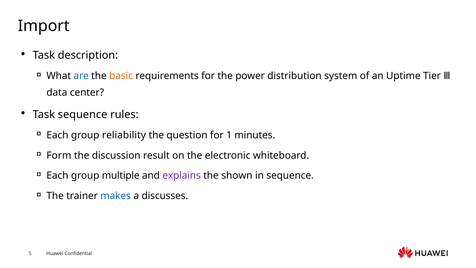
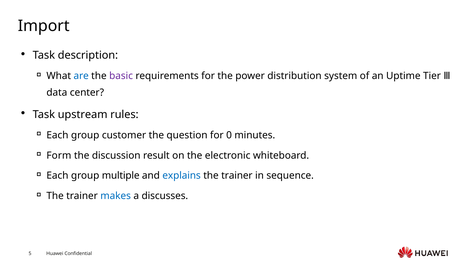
basic colour: orange -> purple (121, 76)
Task sequence: sequence -> upstream (83, 114)
reliability: reliability -> customer (124, 135)
1: 1 -> 0 (229, 135)
explains colour: purple -> blue (182, 176)
shown: shown -> trainer (237, 176)
